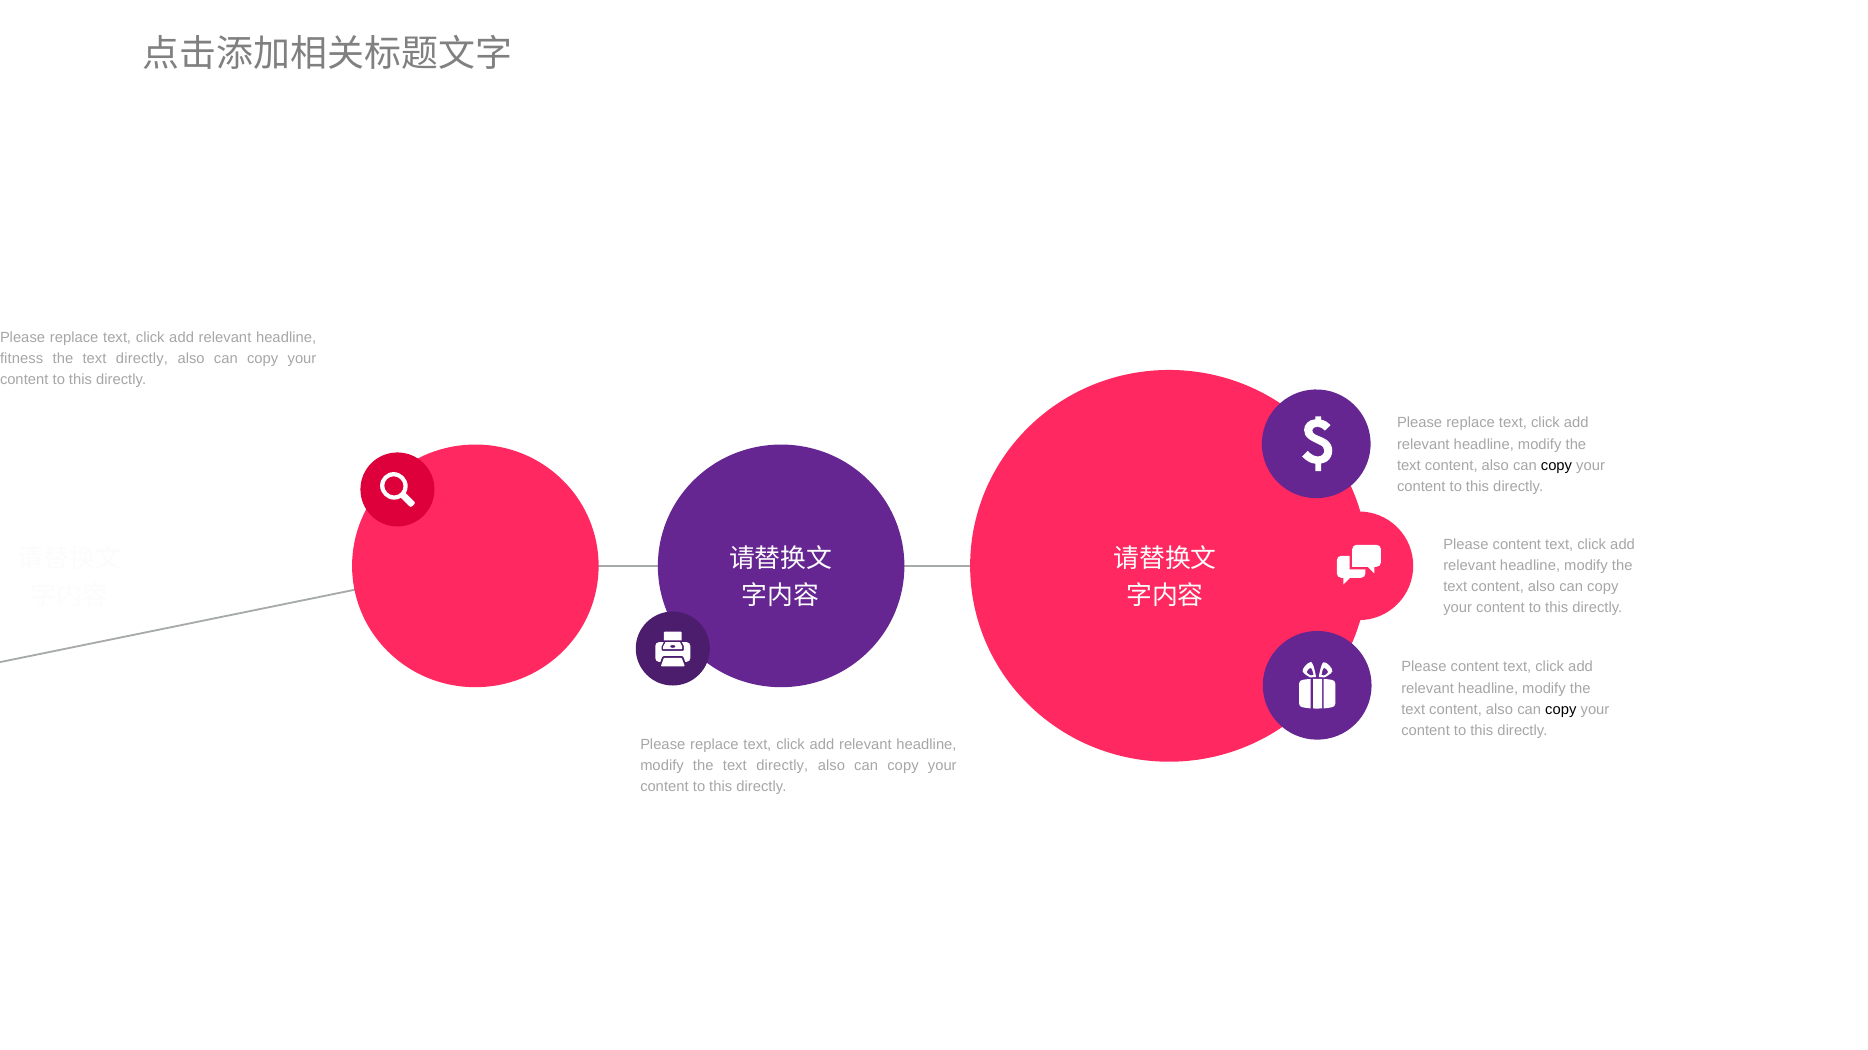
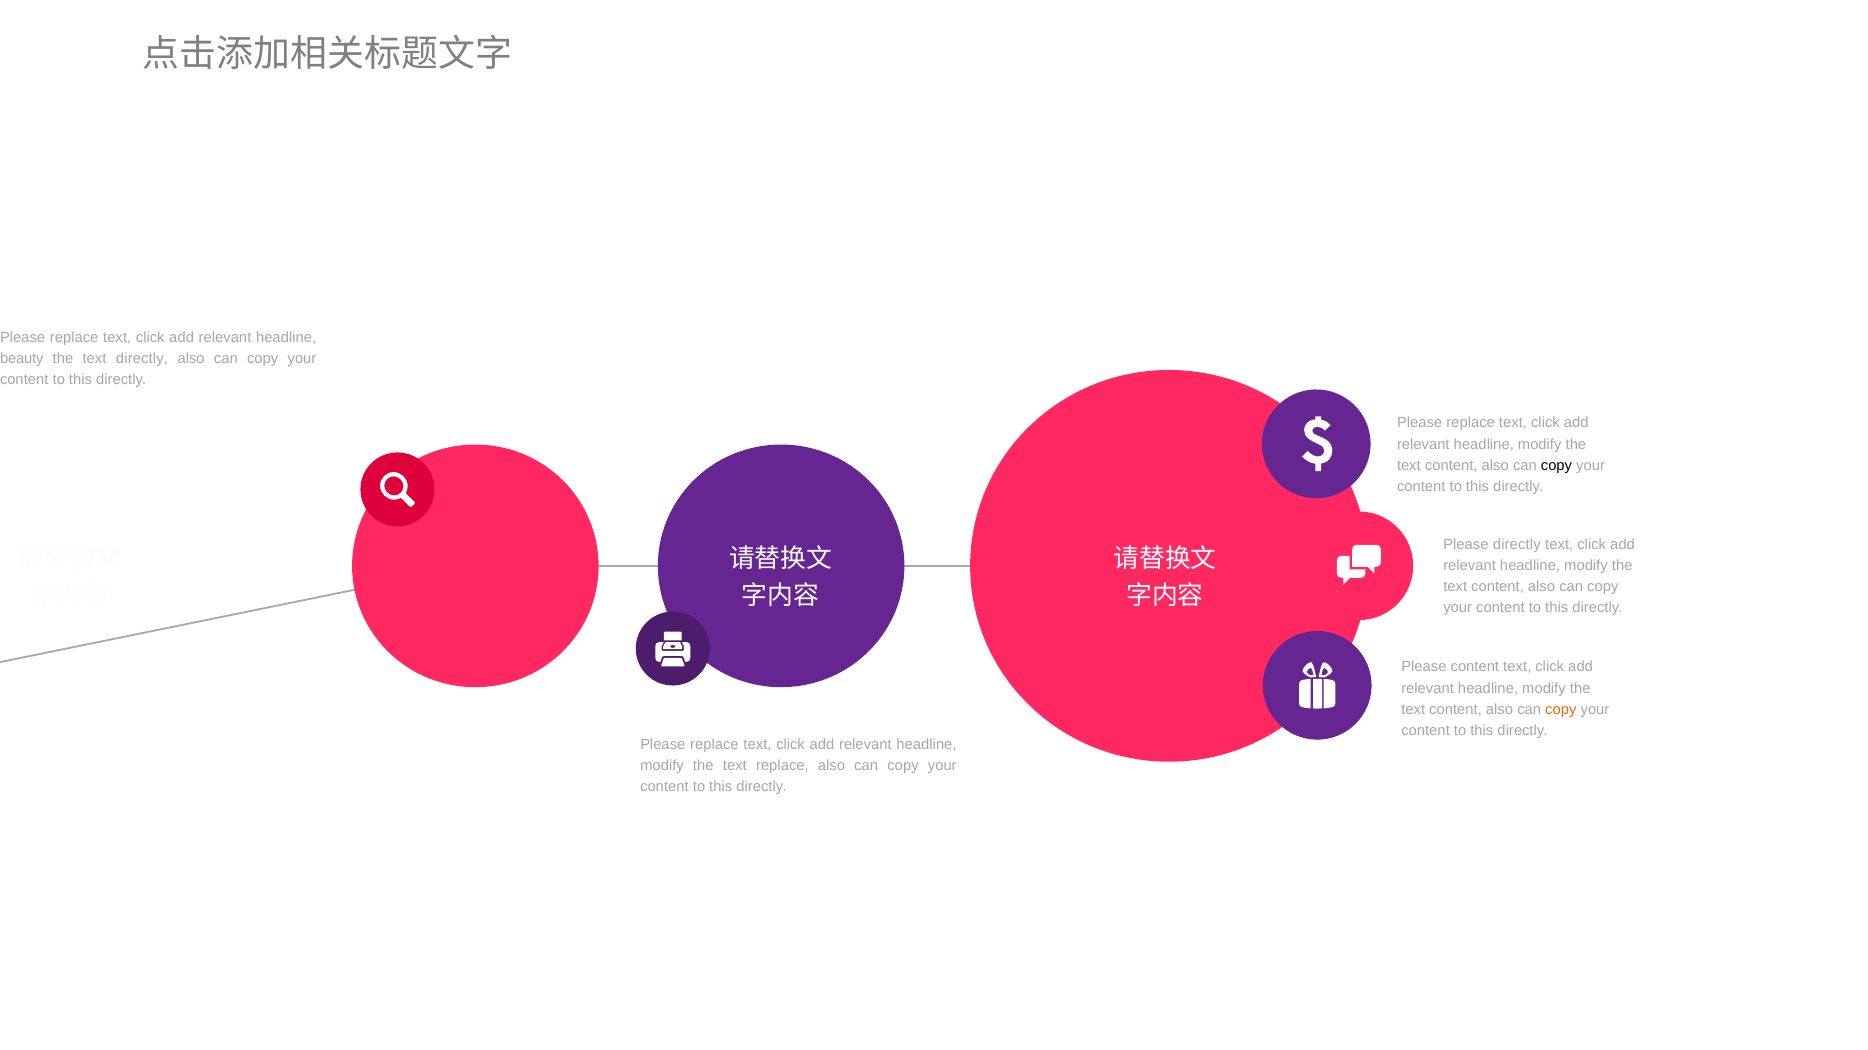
fitness: fitness -> beauty (22, 359)
content: content -> directly (1517, 545)
copy colour: black -> orange (1561, 710)
modify the text directly: directly -> replace (782, 766)
